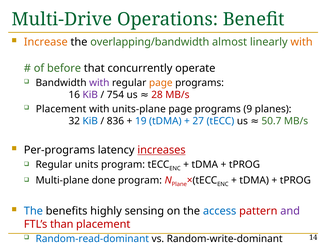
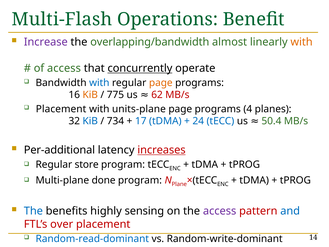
Multi-Drive: Multi-Drive -> Multi-Flash (62, 19)
Increase colour: orange -> purple (46, 42)
of before: before -> access (64, 68)
concurrently underline: none -> present (140, 68)
with colour: purple -> blue (99, 83)
KiB colour: purple -> orange (90, 95)
754: 754 -> 775 (115, 95)
28: 28 -> 62 (157, 95)
9: 9 -> 4 (248, 109)
836: 836 -> 734 (115, 121)
19: 19 -> 17 (141, 121)
27: 27 -> 24 (198, 121)
50.7: 50.7 -> 50.4 (271, 121)
Per-programs: Per-programs -> Per-additional (59, 150)
units: units -> store (87, 164)
access colour: blue -> purple (220, 211)
and colour: purple -> blue (290, 211)
than: than -> over (62, 224)
